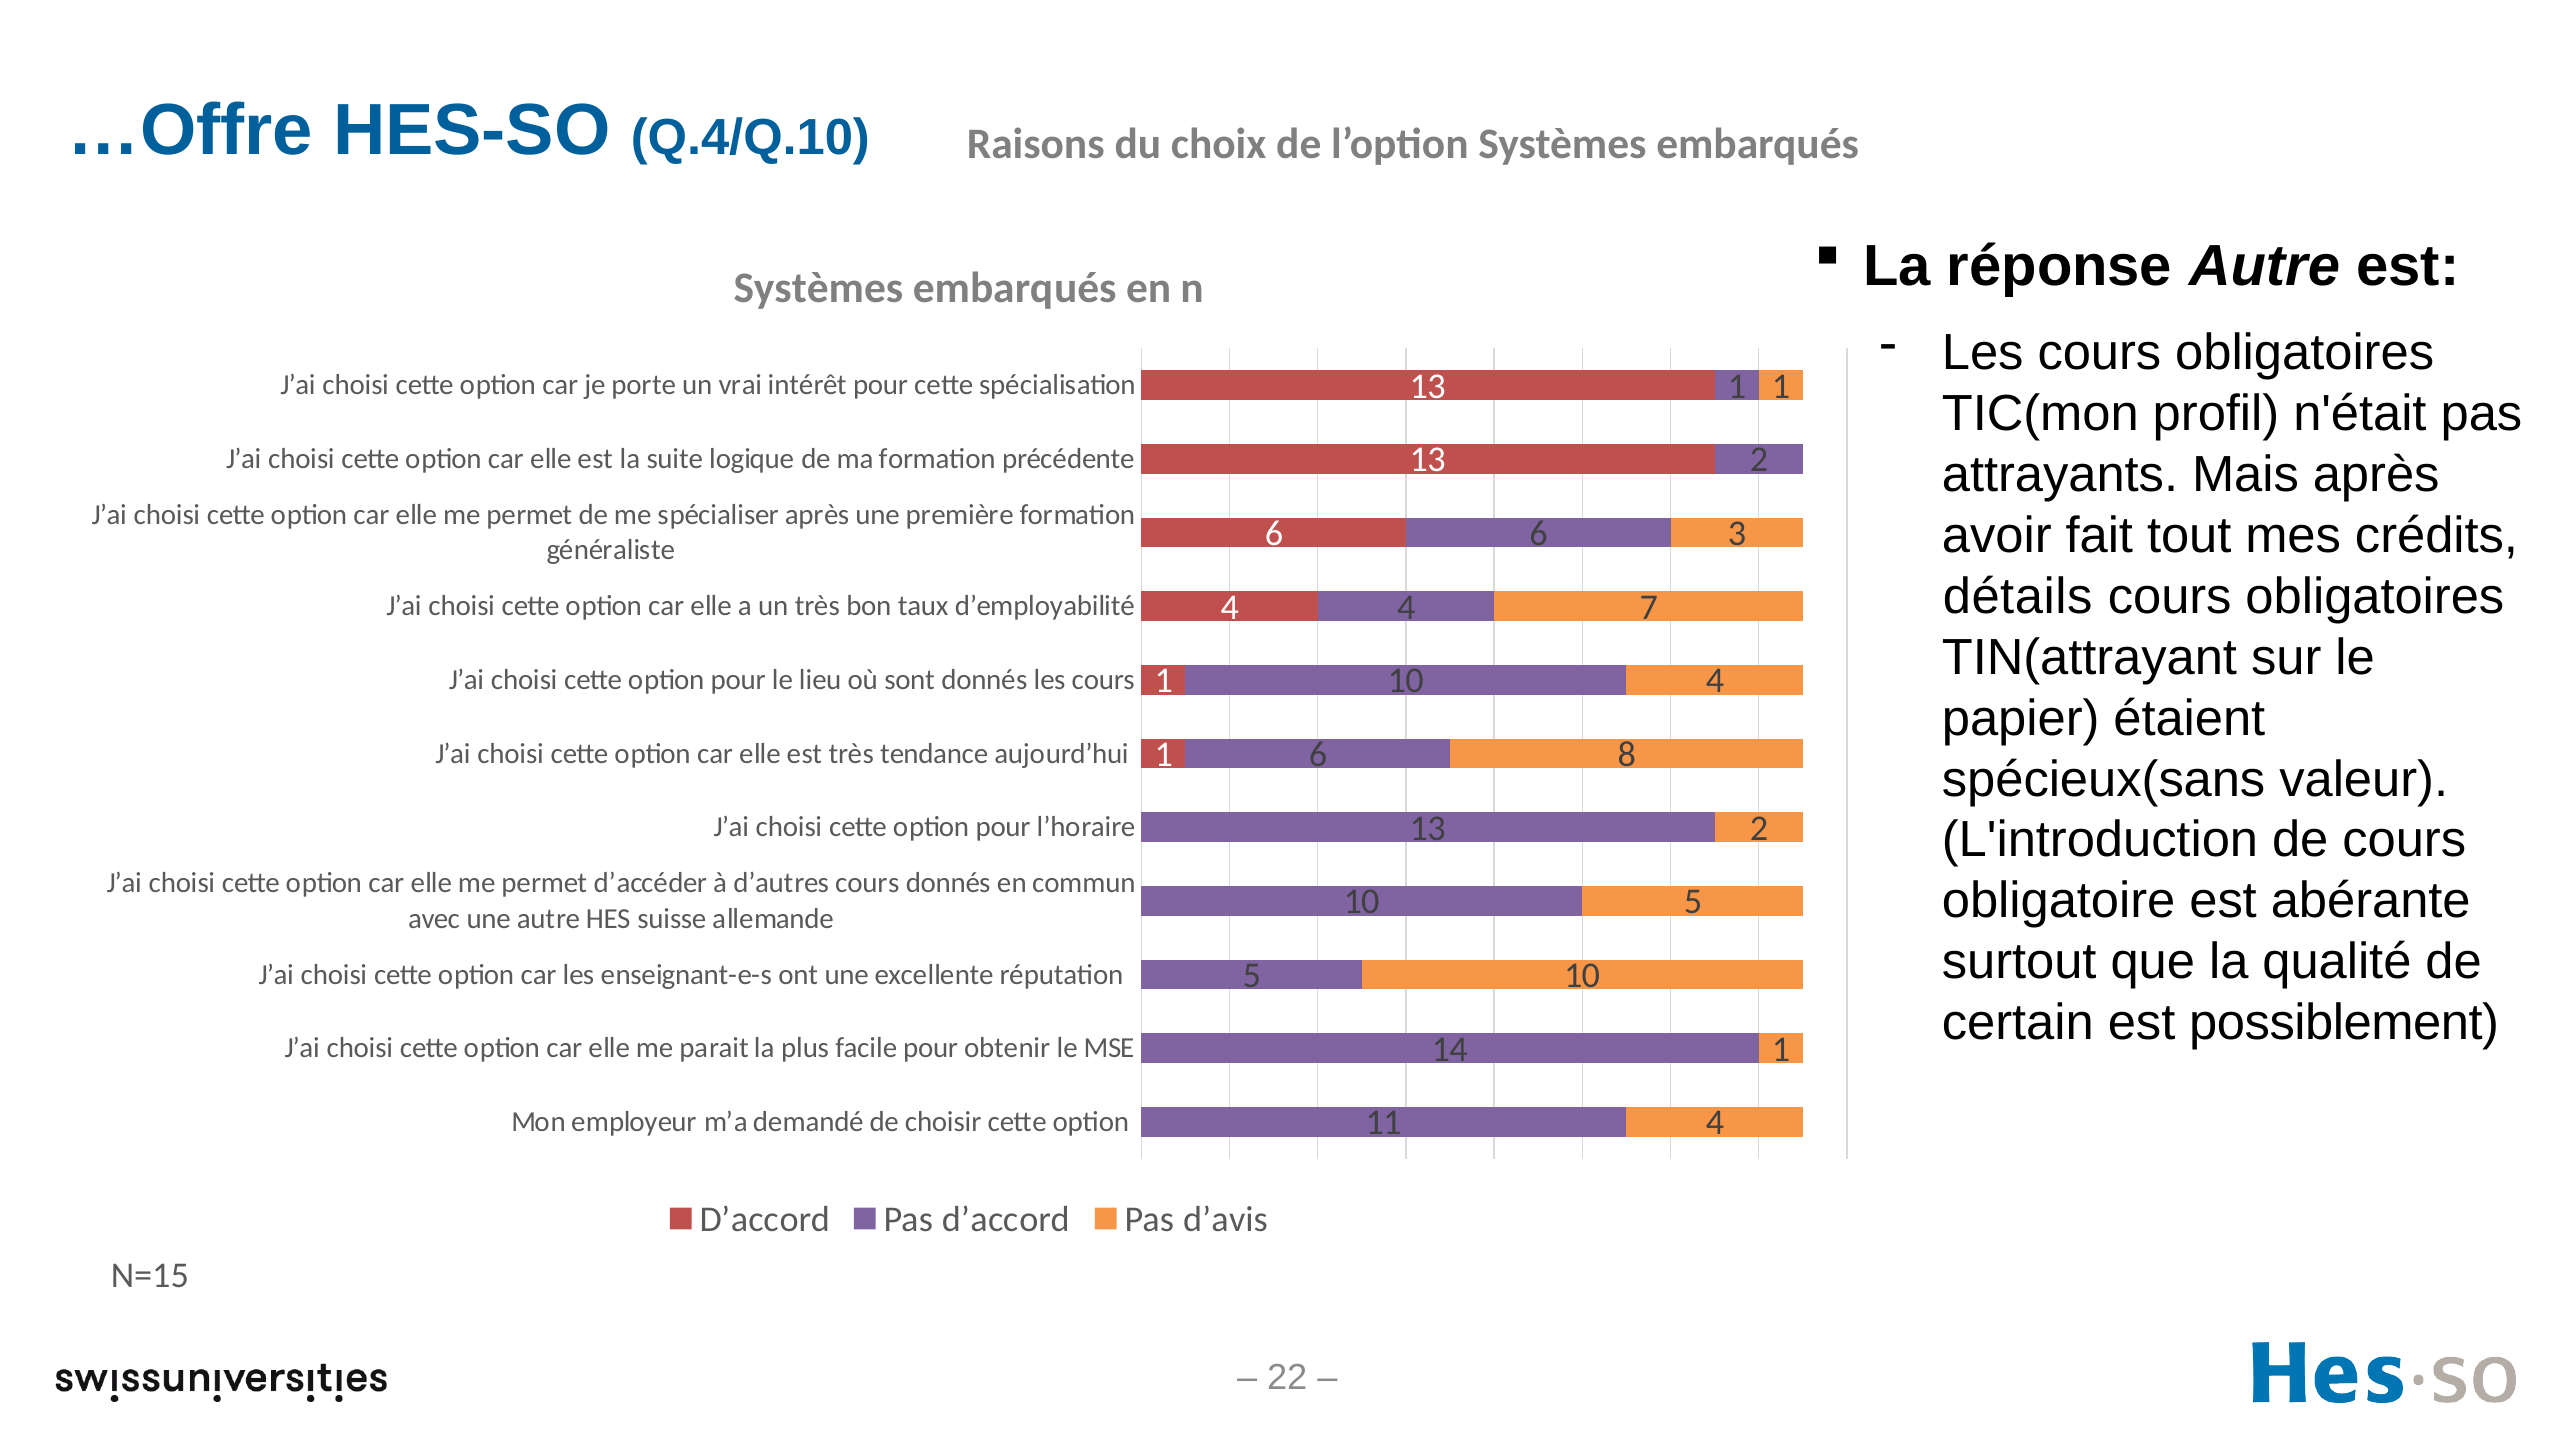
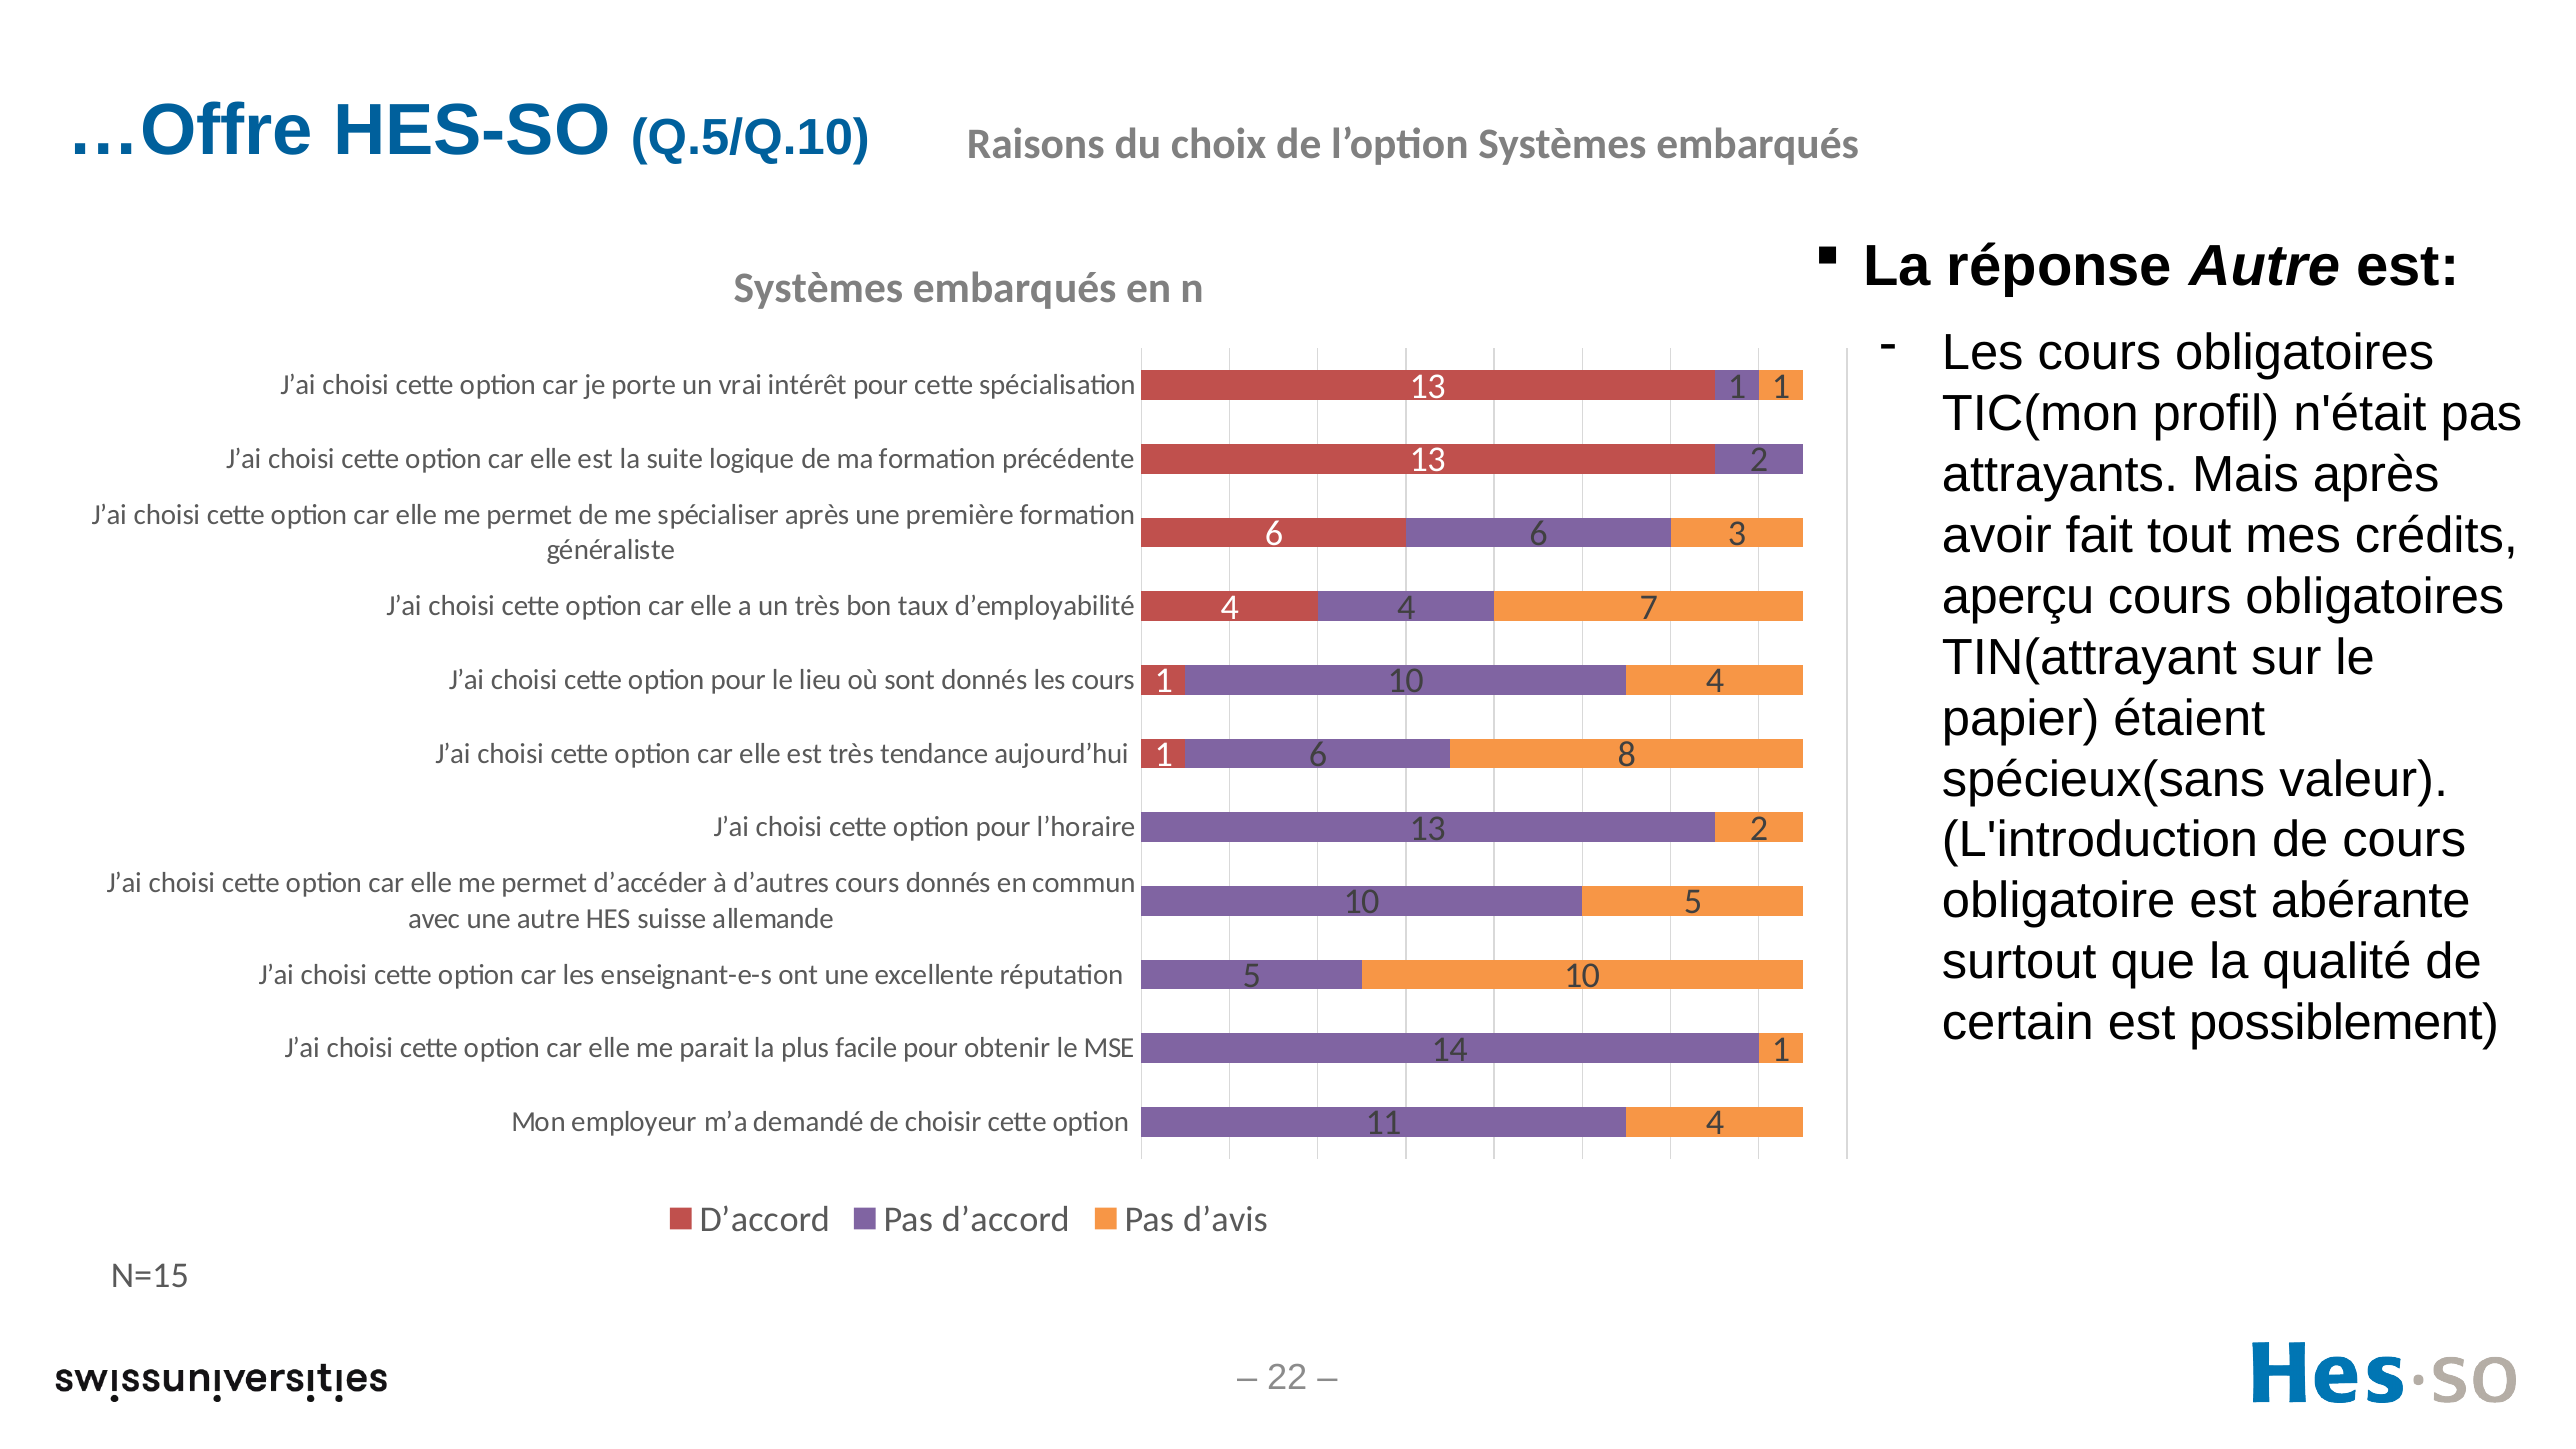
Q.4/Q.10: Q.4/Q.10 -> Q.5/Q.10 (750, 138)
détails: détails -> aperçu (2018, 597)
